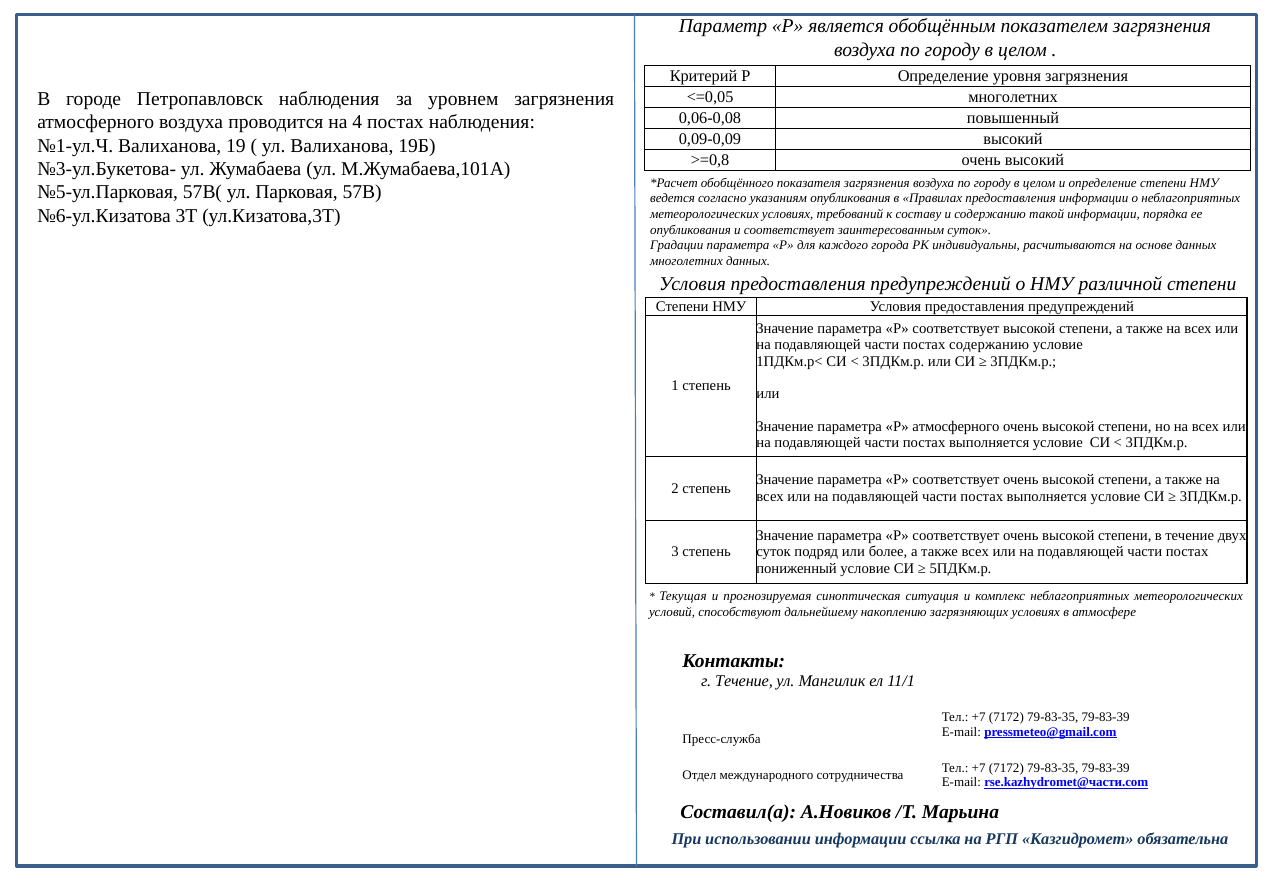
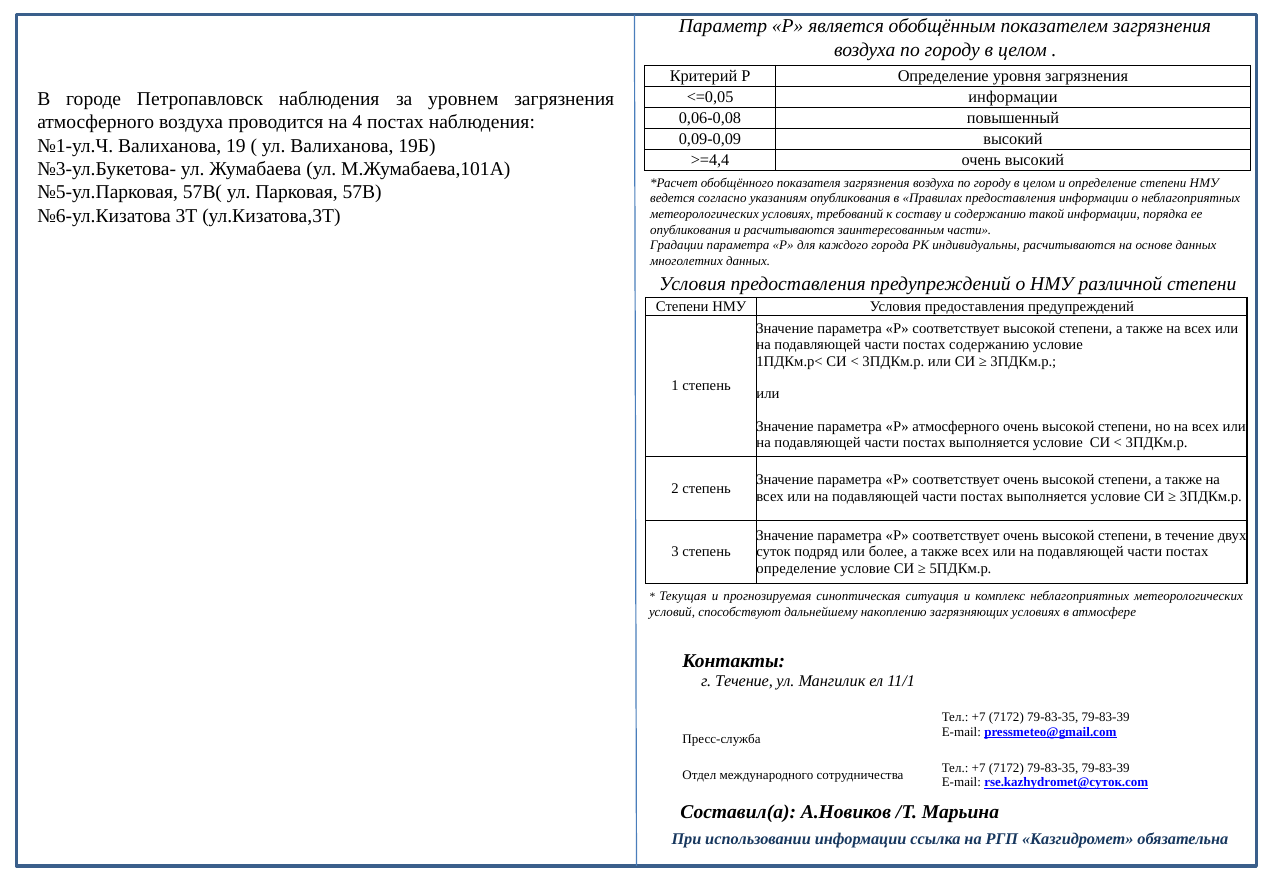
<=0,05 многолетних: многолетних -> информации (1013, 97)
>=0,8: >=0,8 -> >=4,4 (710, 160)
и соответствует: соответствует -> расчитываются (789, 230)
заинтересованным суток: суток -> части (969, 230)
пониженный: пониженный -> определение (796, 568)
rse.kazhydromet@части.com: rse.kazhydromet@части.com -> rse.kazhydromet@суток.com (1066, 783)
